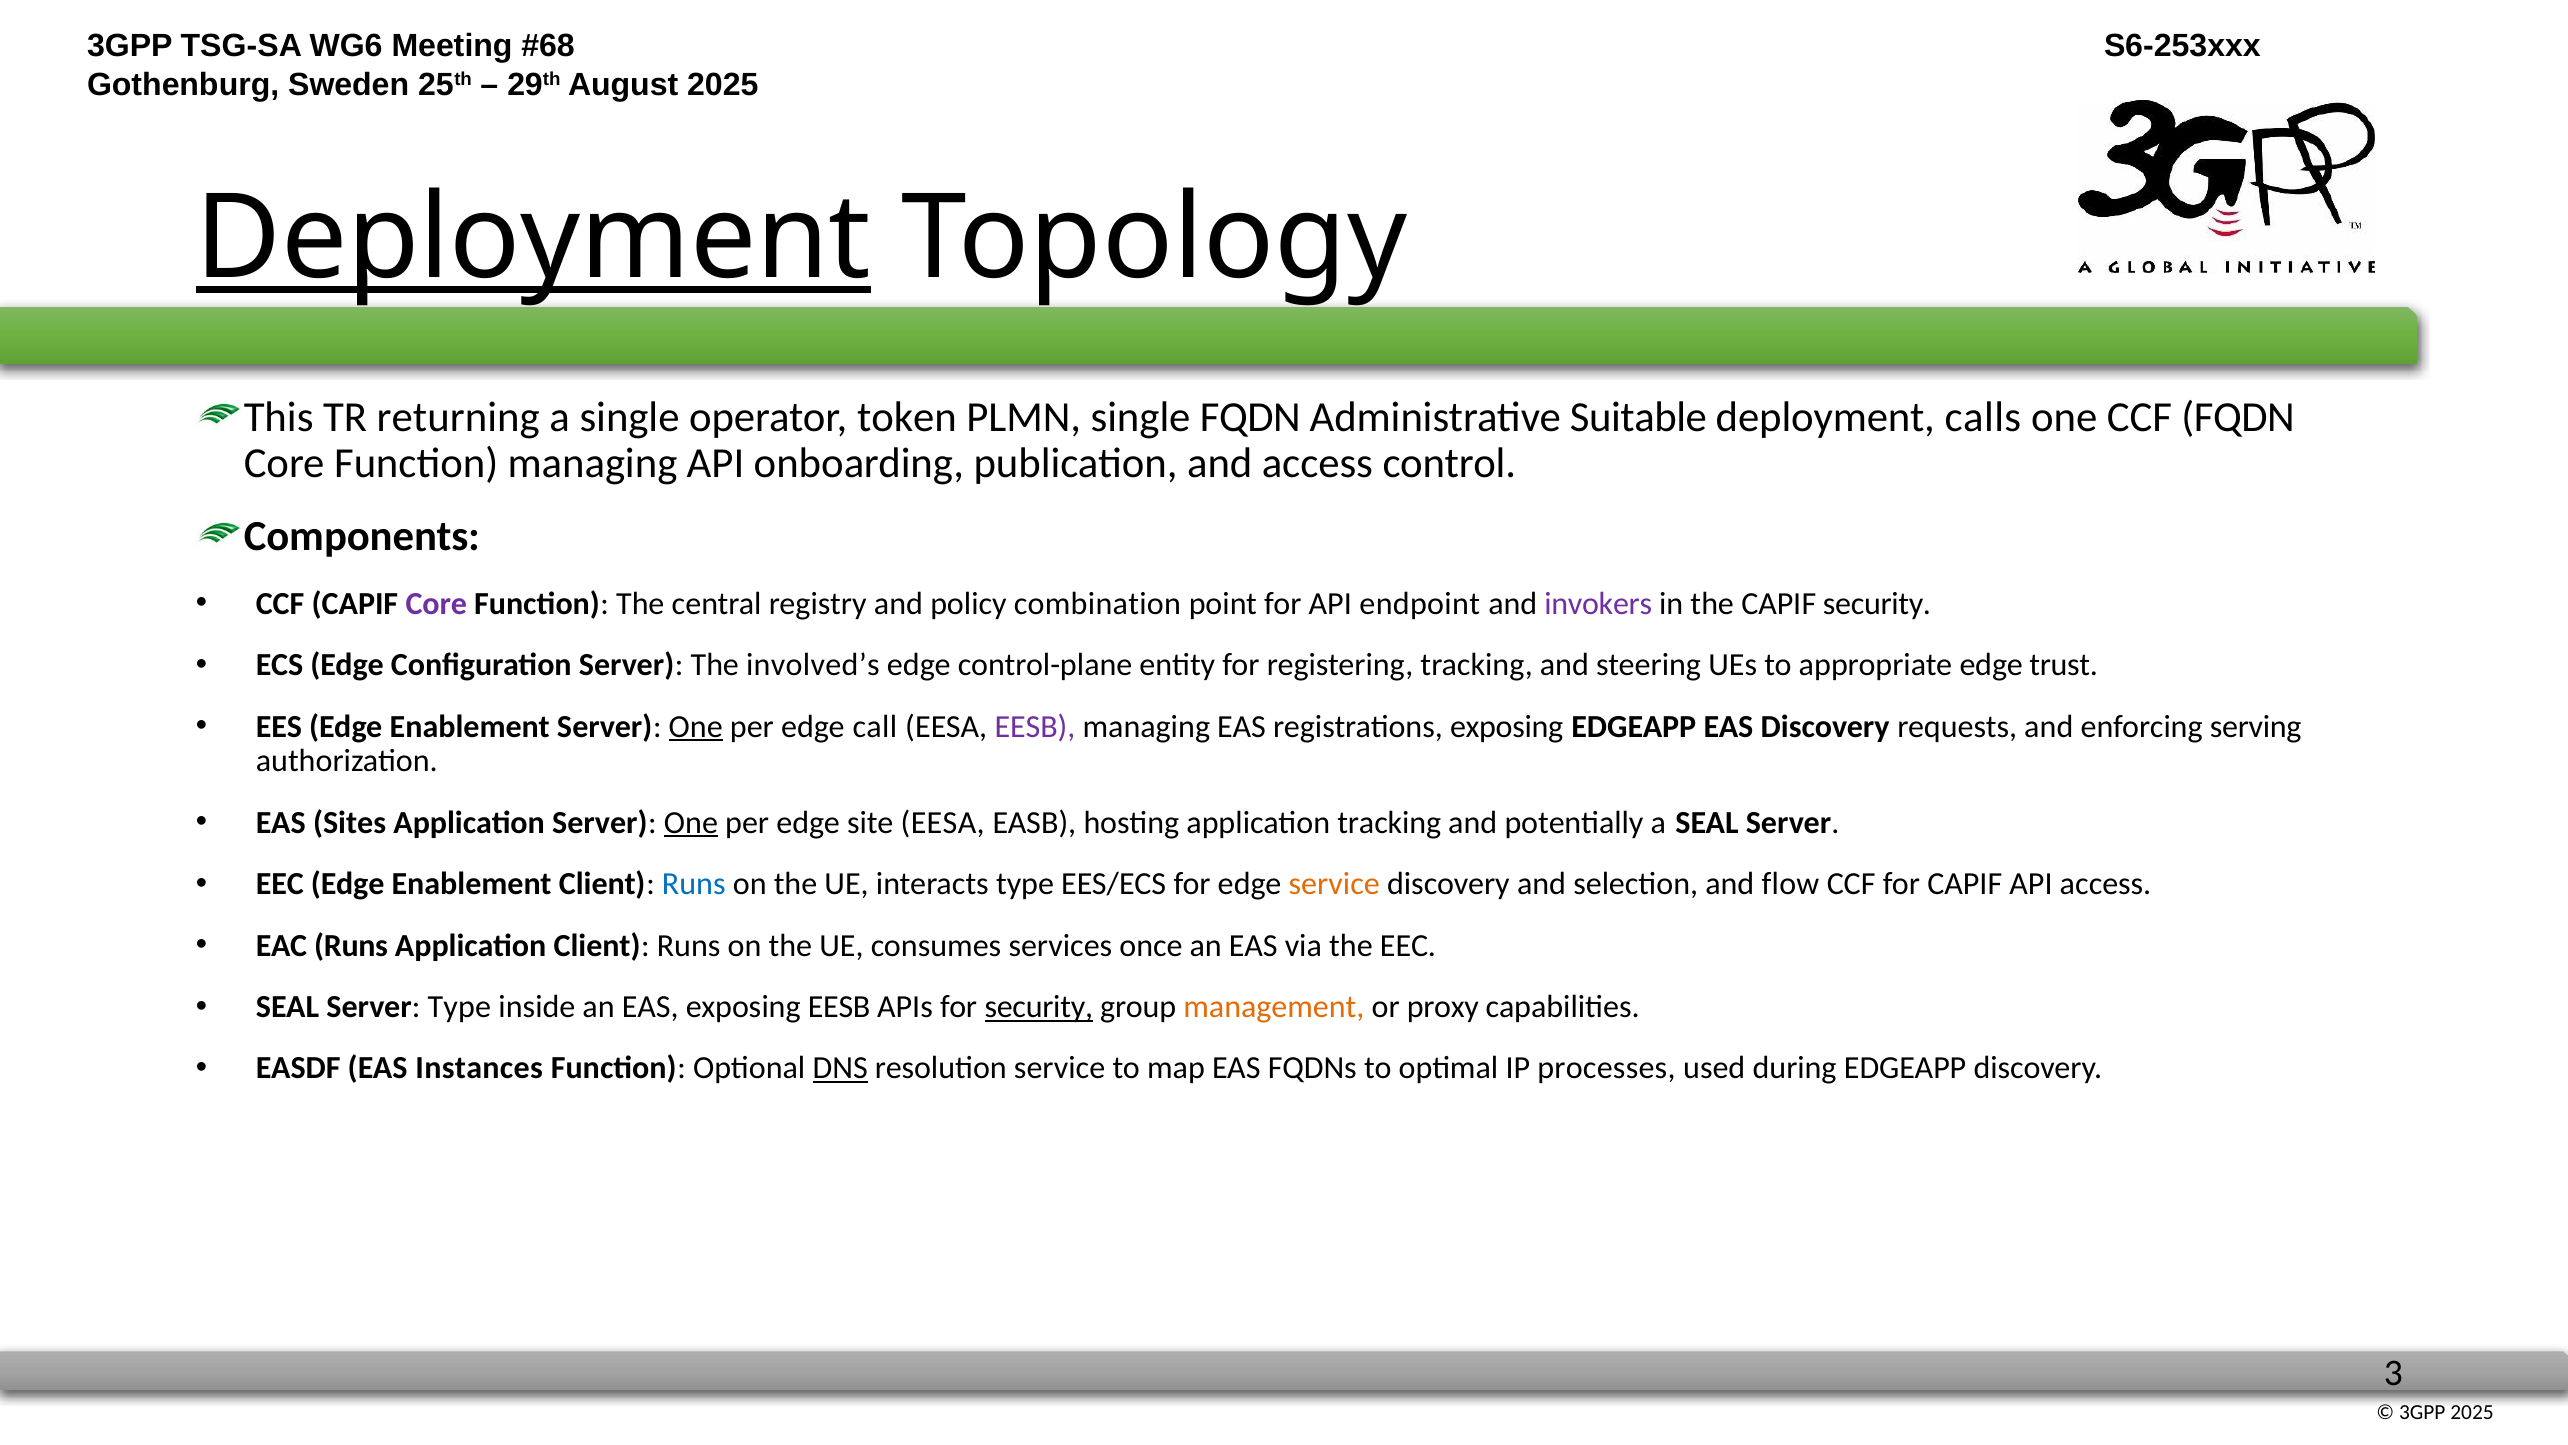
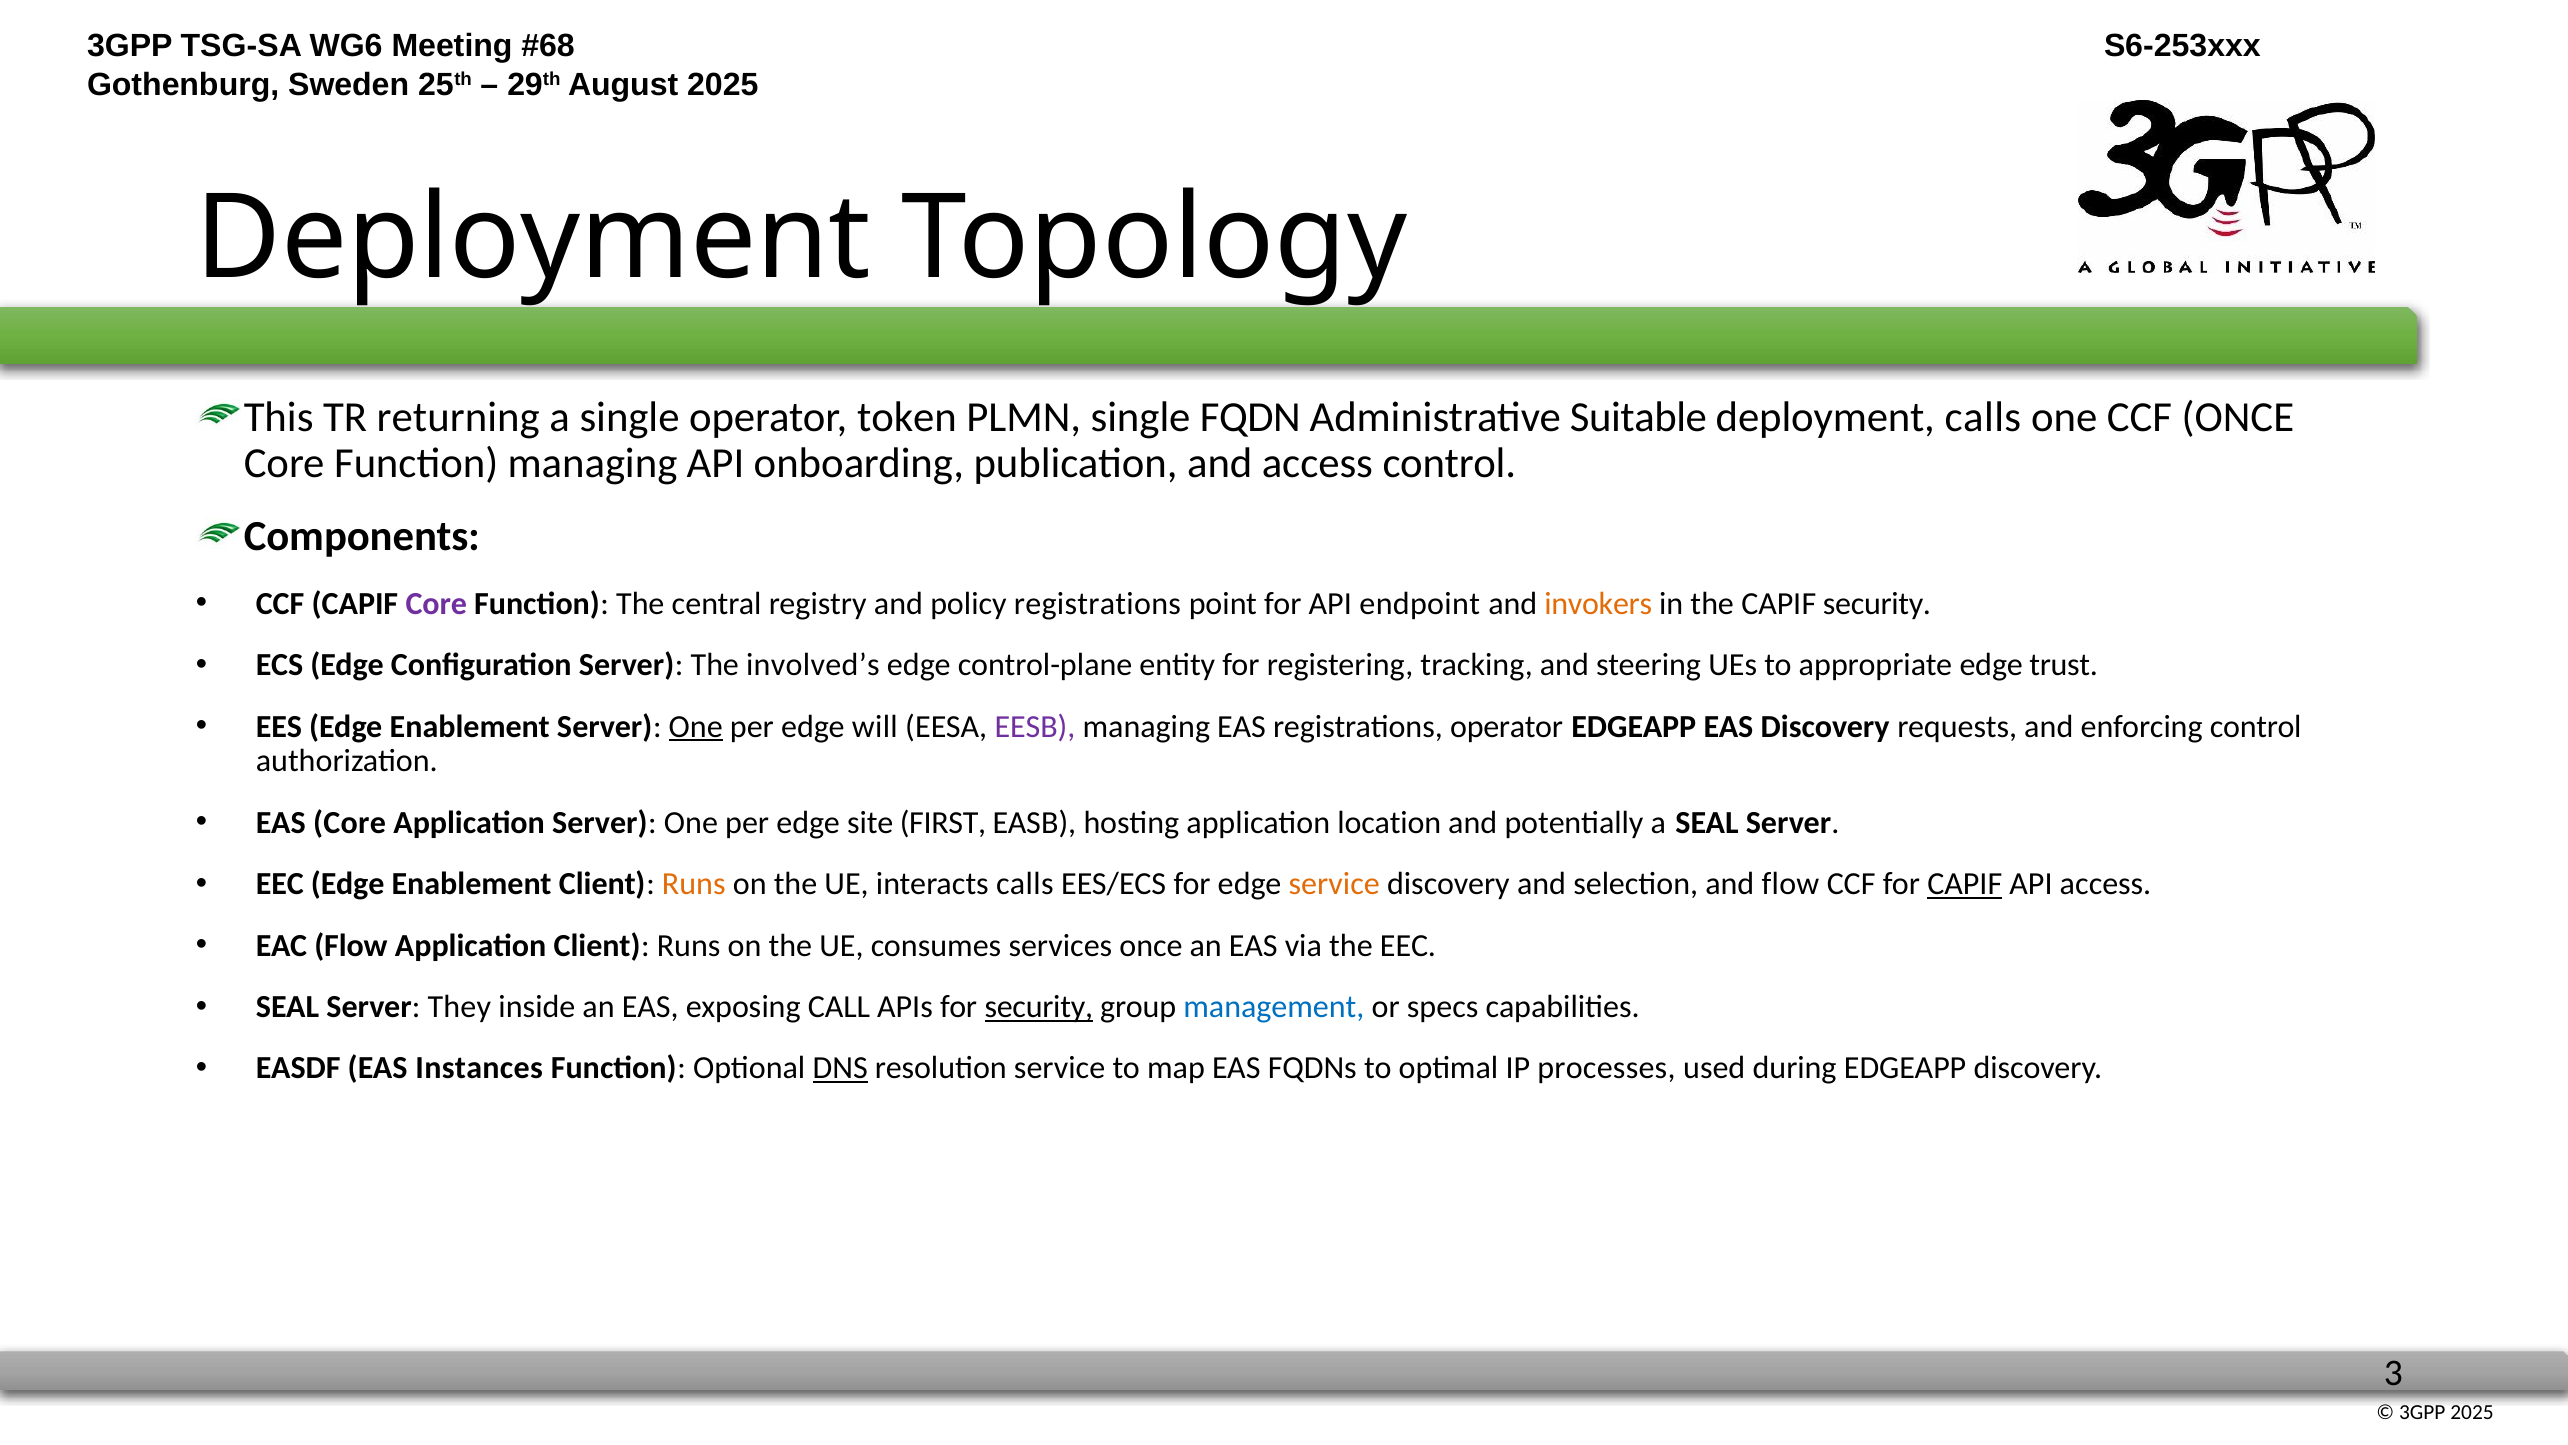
Deployment underline: present -> none (534, 239)
CCF FQDN: FQDN -> ONCE (2238, 417)
policy combination: combination -> registrations (1097, 603)
invokers colour: purple -> orange (1598, 603)
call: call -> will (875, 726)
registrations exposing: exposing -> operator (1507, 726)
enforcing serving: serving -> control (2256, 726)
EAS Sites: Sites -> Core (349, 822)
One underline: present -> none (691, 822)
site EESA: EESA -> FIRST (943, 822)
application tracking: tracking -> location (1389, 822)
Runs colour: blue -> orange (694, 884)
interacts type: type -> calls (1025, 884)
CAPIF underline: none -> present (1965, 884)
EAC Runs: Runs -> Flow (351, 945)
Server Type: Type -> They (459, 1007)
exposing EESB: EESB -> CALL (839, 1007)
management colour: orange -> blue (1274, 1007)
proxy: proxy -> specs (1443, 1007)
